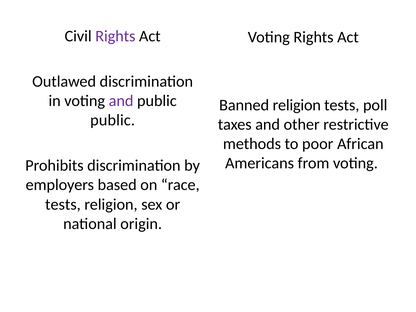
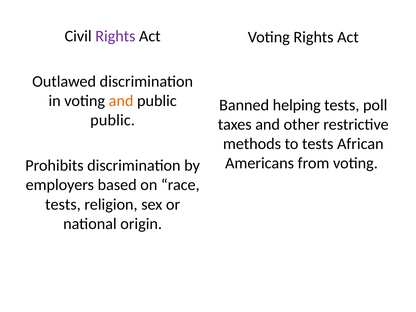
and colour: purple -> orange (121, 101)
Banned religion: religion -> helping (297, 105)
to poor: poor -> tests (318, 144)
